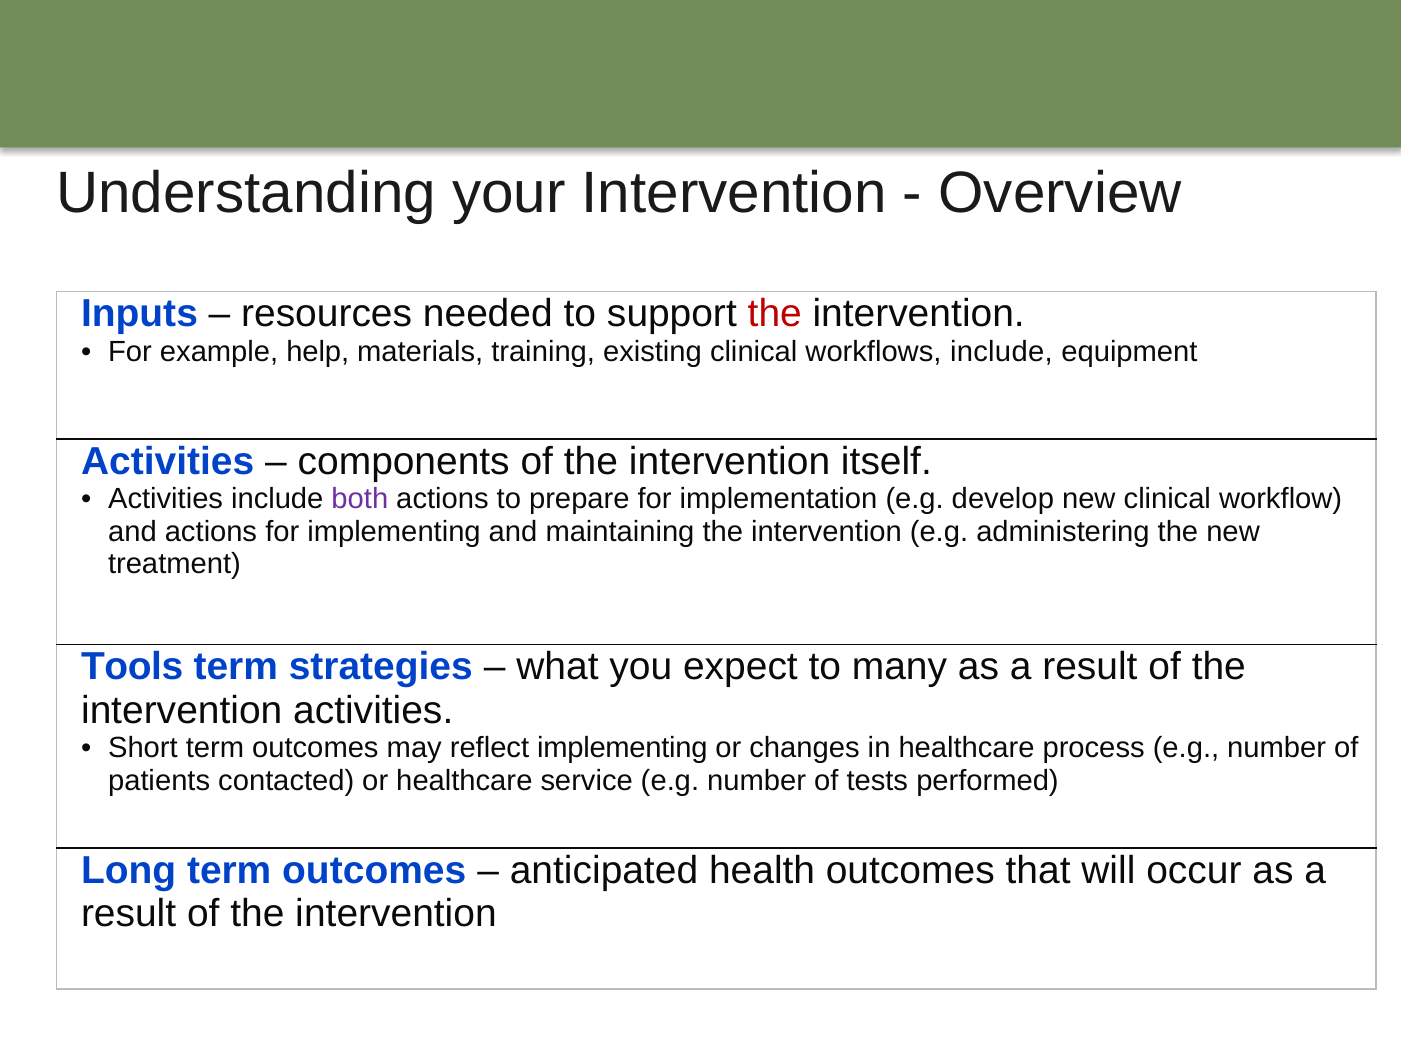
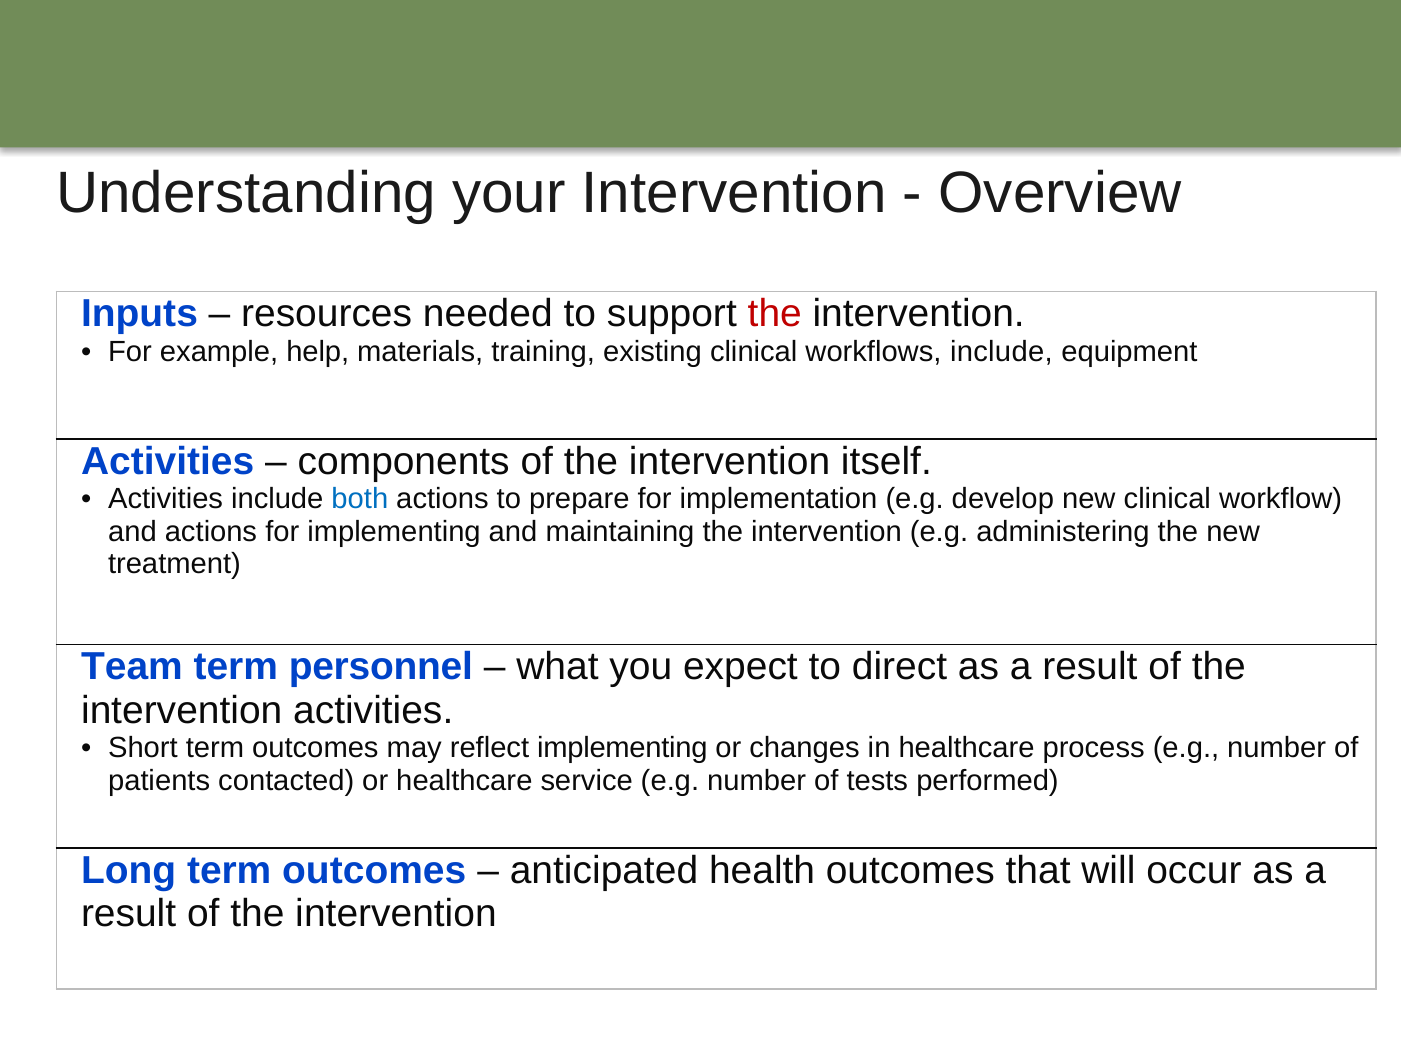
both colour: purple -> blue (360, 499)
Tools: Tools -> Team (132, 667)
strategies: strategies -> personnel (381, 667)
many: many -> direct (900, 667)
